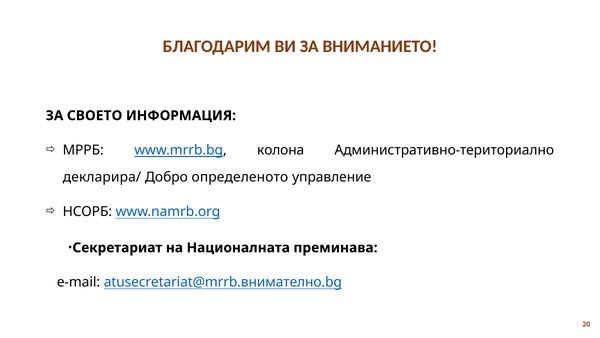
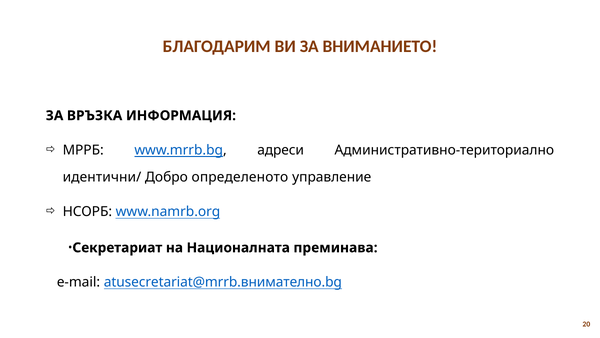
СВОЕТО: СВОЕТО -> ВРЪЗКА (95, 115)
колона: колона -> адреси (281, 150)
декларира/: декларира/ -> идентични/ (102, 177)
